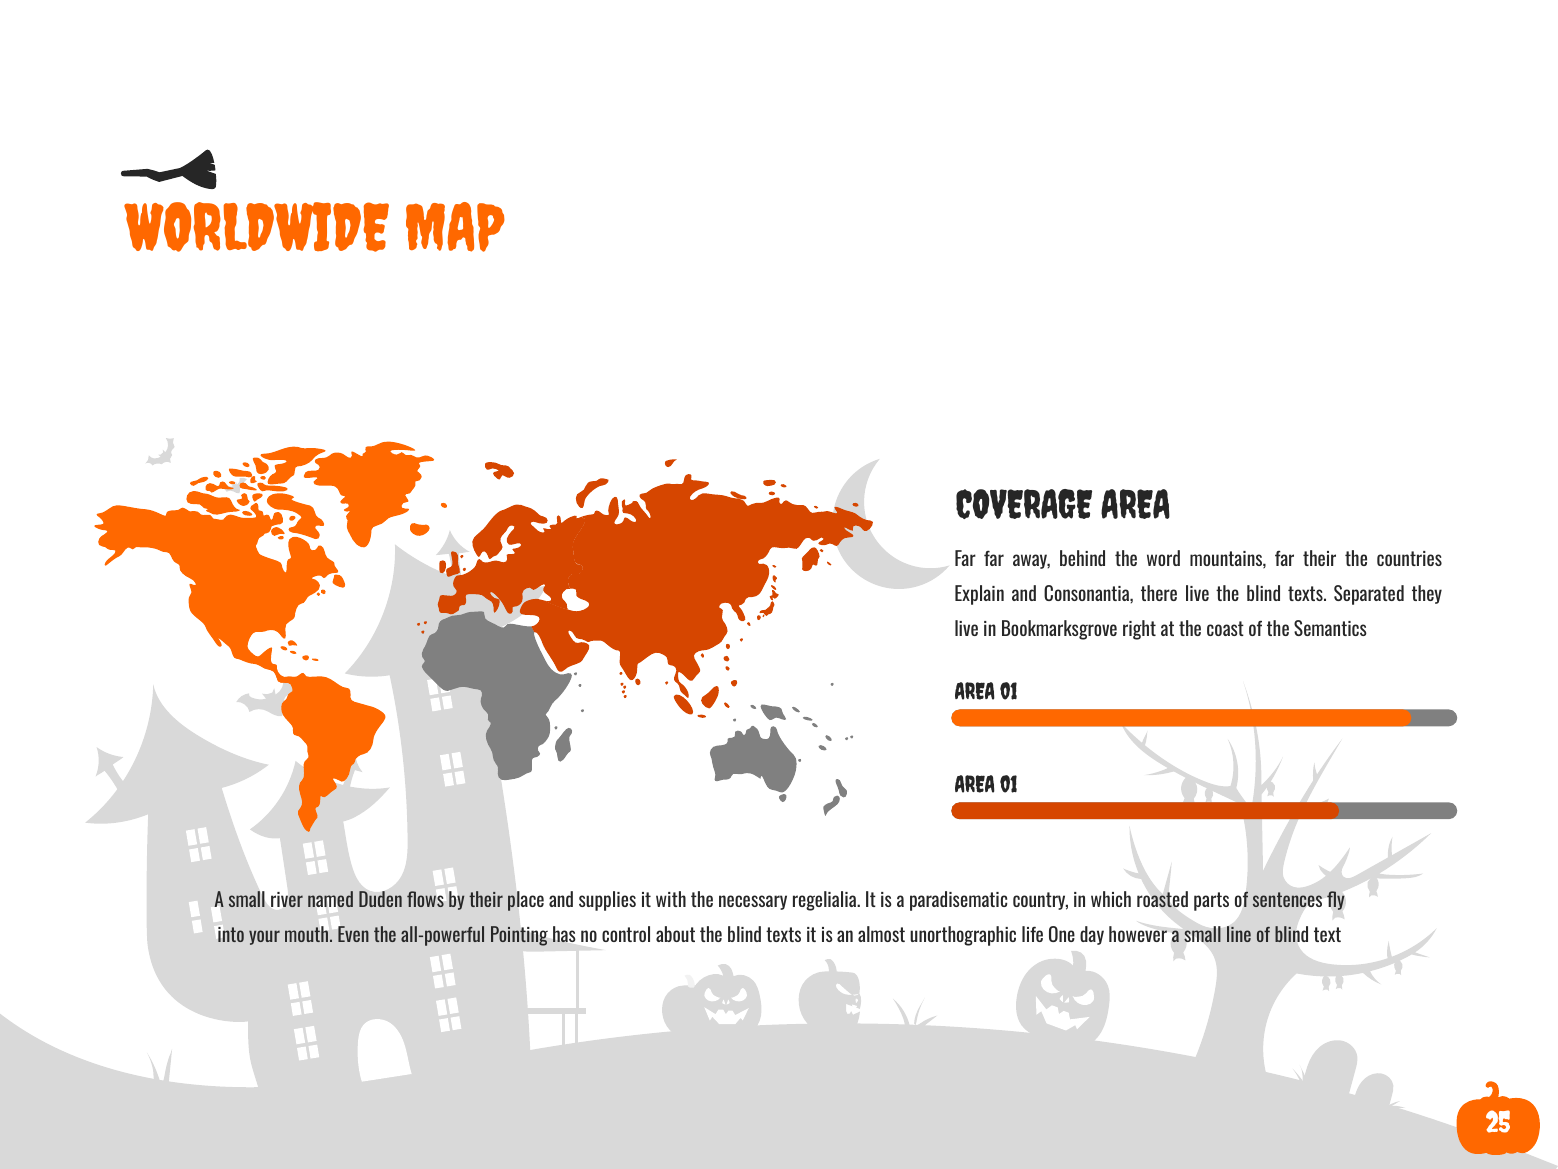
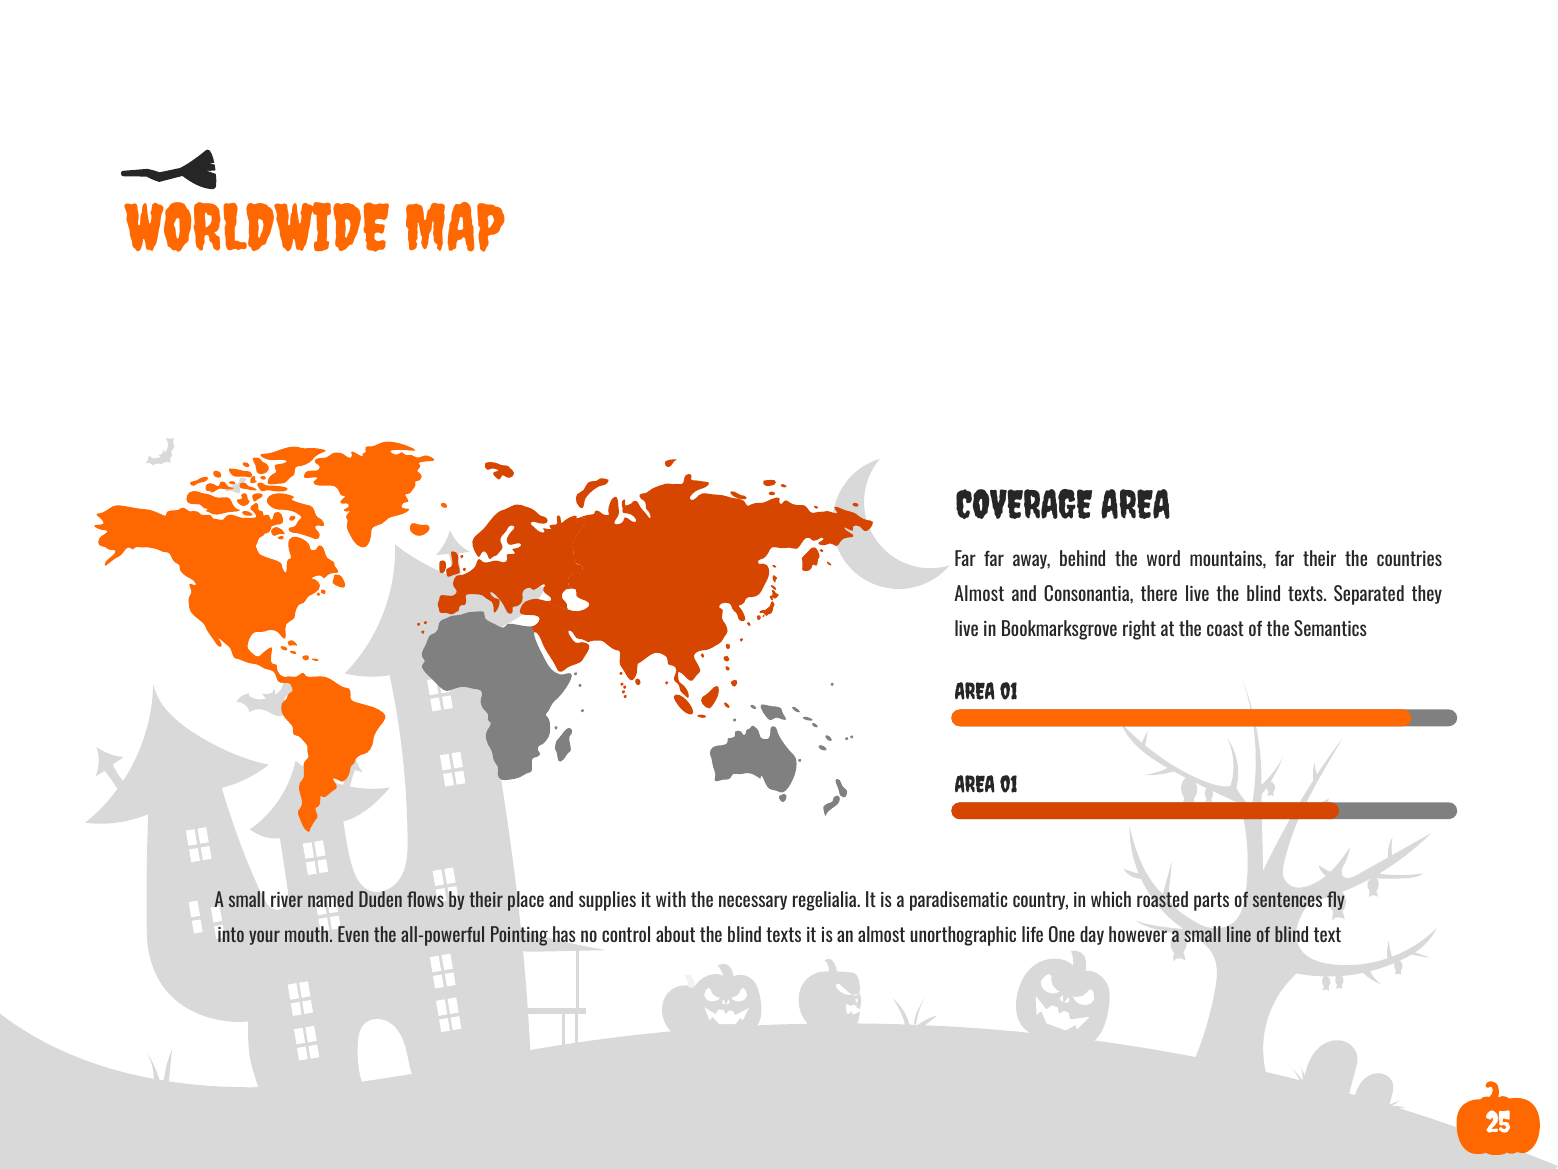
Explain: Explain -> Almost (979, 594)
